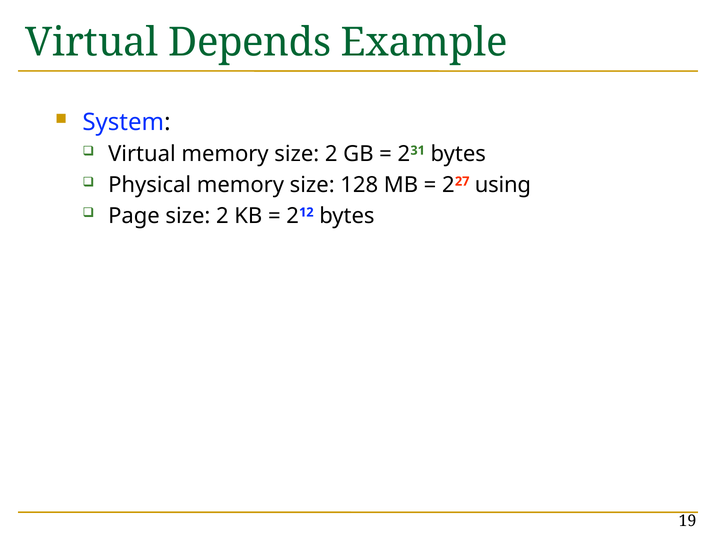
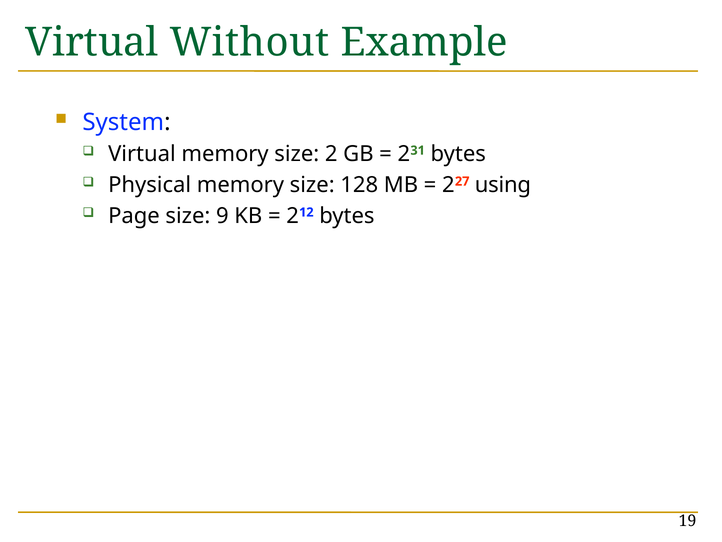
Depends: Depends -> Without (249, 43)
Page size 2: 2 -> 9 (222, 216)
